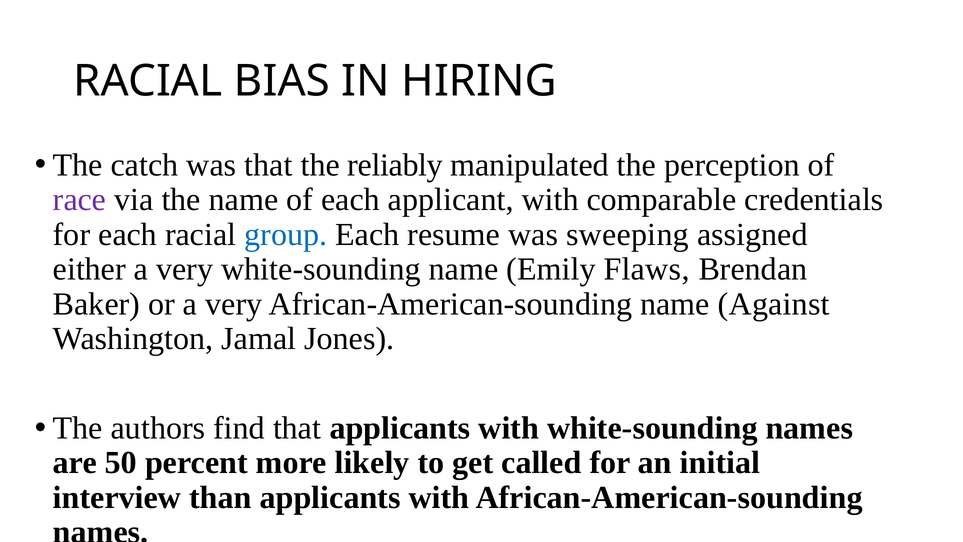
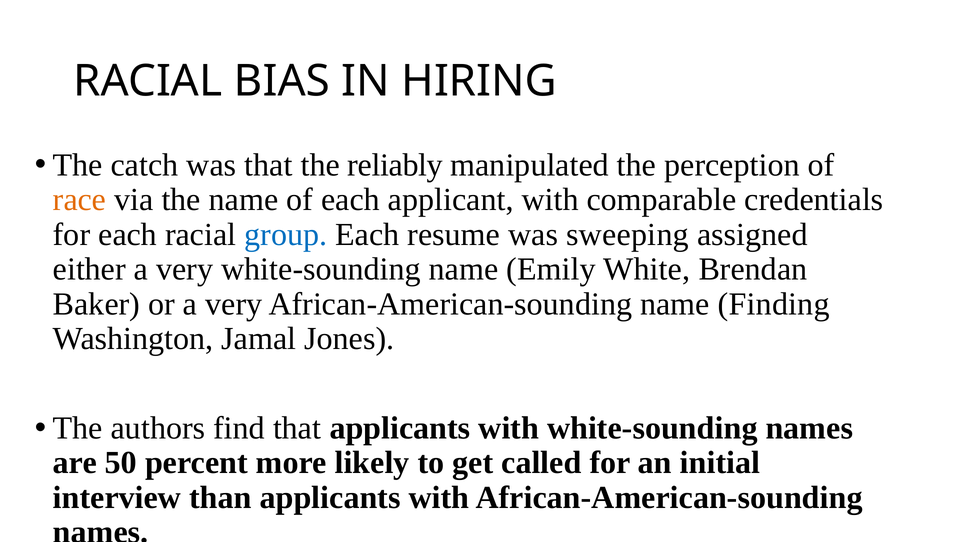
race colour: purple -> orange (80, 200)
Flaws: Flaws -> White (647, 269)
Against: Against -> Finding (774, 304)
